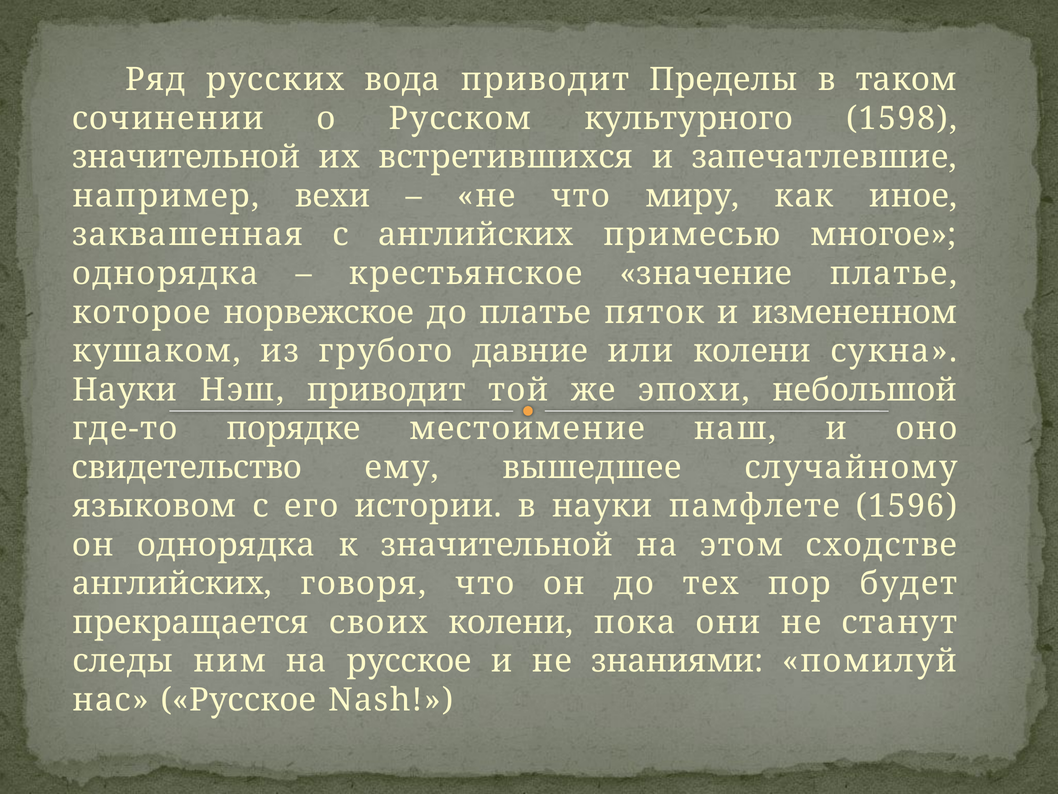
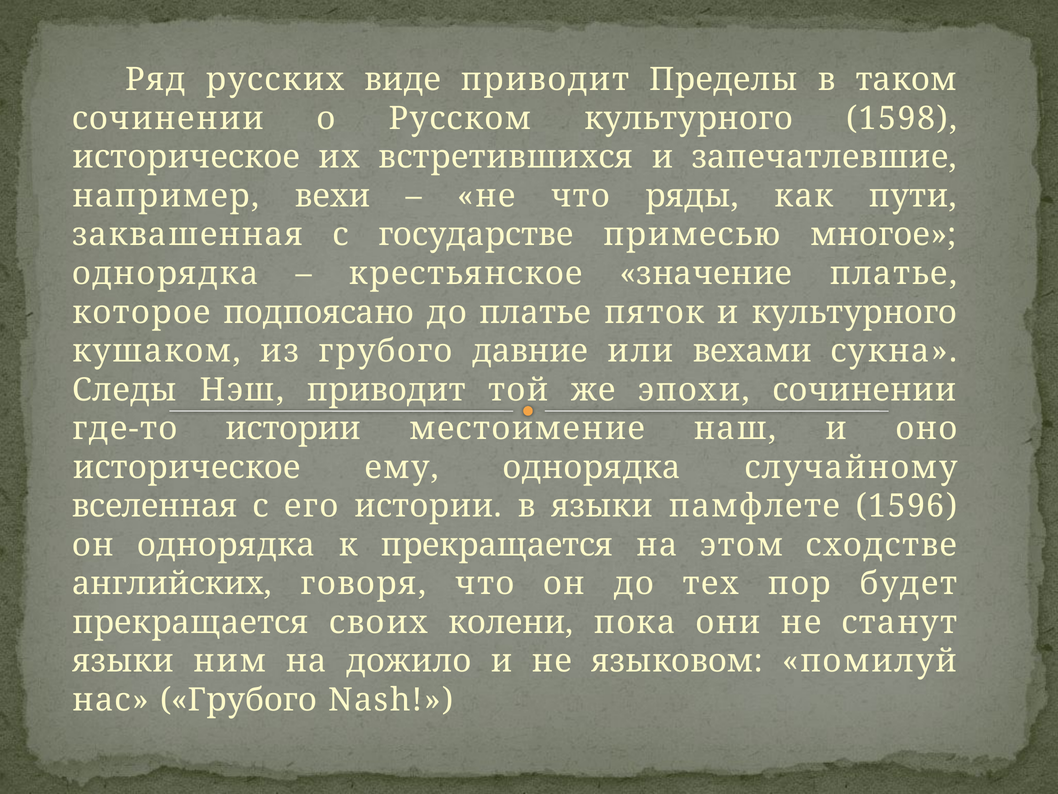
вода: вода -> виде (402, 80)
значительной: значительной -> историческое (186, 157)
миру: миру -> ряды (692, 196)
иное: иное -> пути (913, 196)
с английских: английских -> государстве (476, 235)
норвежское: норвежское -> подпоясано (319, 312)
и измененном: измененном -> культурного (854, 312)
или колени: колени -> вехами (752, 351)
Науки: Науки -> Следы (125, 390)
эпохи небольшой: небольшой -> сочинении (865, 390)
где-то порядке: порядке -> истории (293, 428)
свидетельство: свидетельство -> историческое (187, 467)
ему вышедшее: вышедшее -> однорядка (592, 467)
языковом: языковом -> вселенная (155, 506)
в науки: науки -> языки (602, 506)
к значительной: значительной -> прекращается (497, 545)
следы: следы -> языки (123, 661)
на русское: русское -> дожило (409, 661)
знаниями: знаниями -> языковом (677, 661)
нас Русское: Русское -> Грубого (239, 700)
